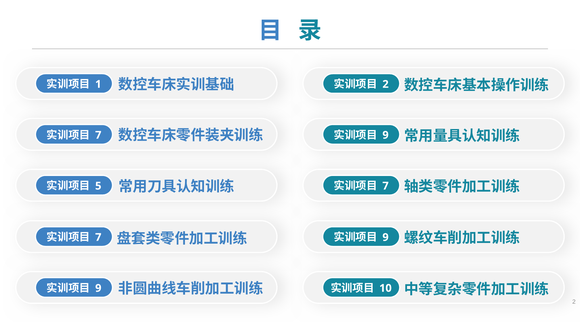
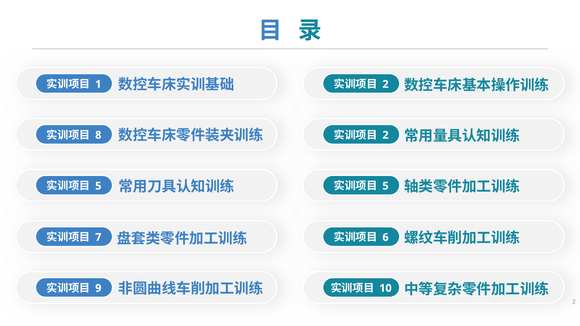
7: 7 -> 8 (98, 135)
9: 9 -> 2 (386, 135)
7: 7 -> 5 (386, 186)
9: 9 -> 6 (386, 238)
